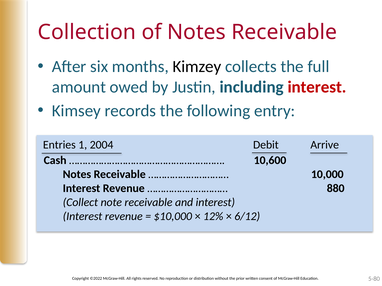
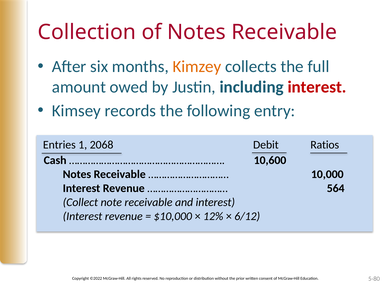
Kimzey colour: black -> orange (197, 67)
2004: 2004 -> 2068 (102, 145)
Arrive: Arrive -> Ratios (325, 145)
880: 880 -> 564 (336, 189)
